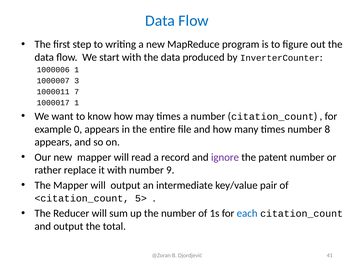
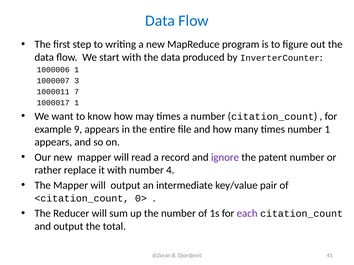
0: 0 -> 9 (78, 129)
number 8: 8 -> 1 (327, 129)
9: 9 -> 4 (170, 170)
5>: 5> -> 0> (141, 199)
each colour: blue -> purple (247, 214)
